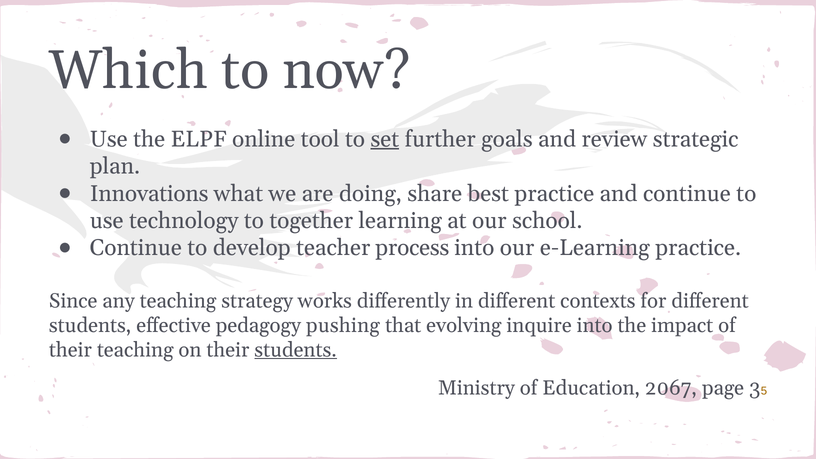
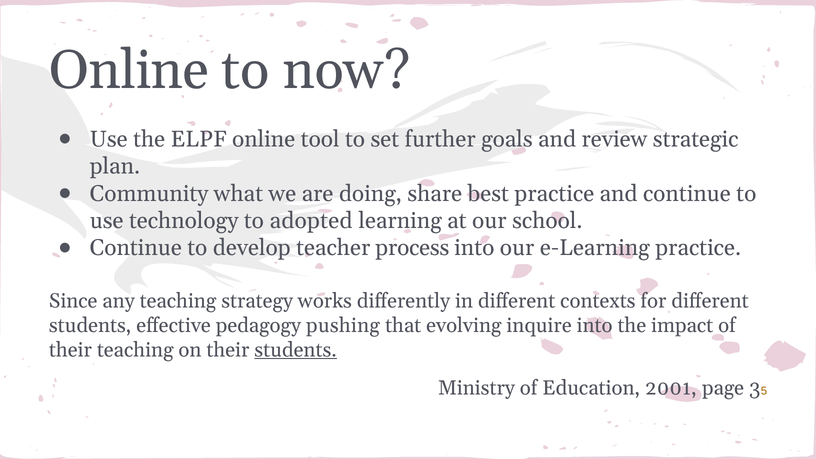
Which: Which -> Online (129, 70)
set underline: present -> none (385, 139)
Innovations: Innovations -> Community (149, 194)
together: together -> adopted (311, 221)
2067: 2067 -> 2001 (671, 388)
